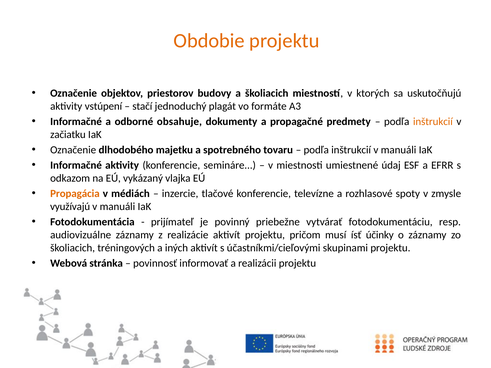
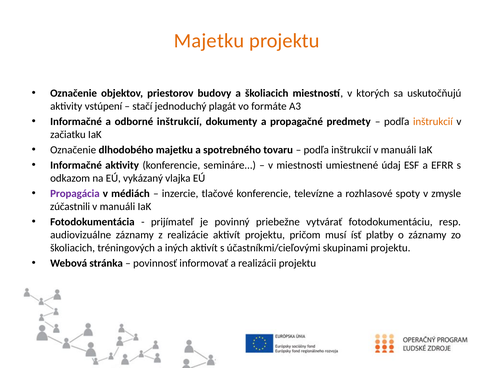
Obdobie: Obdobie -> Majetku (209, 41)
odborné obsahuje: obsahuje -> inštrukcií (179, 122)
Propagácia colour: orange -> purple (75, 194)
využívajú: využívajú -> zúčastnili (70, 207)
účinky: účinky -> platby (380, 235)
